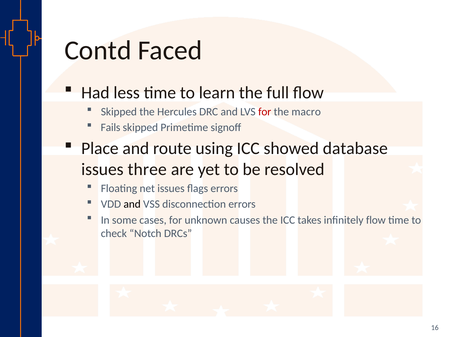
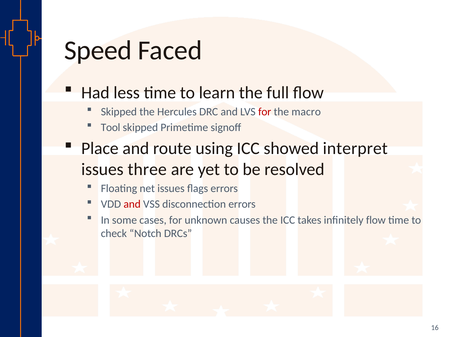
Contd: Contd -> Speed (98, 51)
Fails: Fails -> Tool (111, 127)
database: database -> interpret (355, 148)
and colour: black -> red (132, 204)
